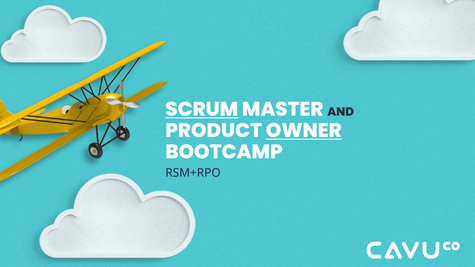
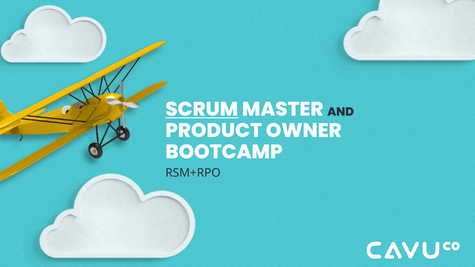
OWNER underline: present -> none (304, 131)
